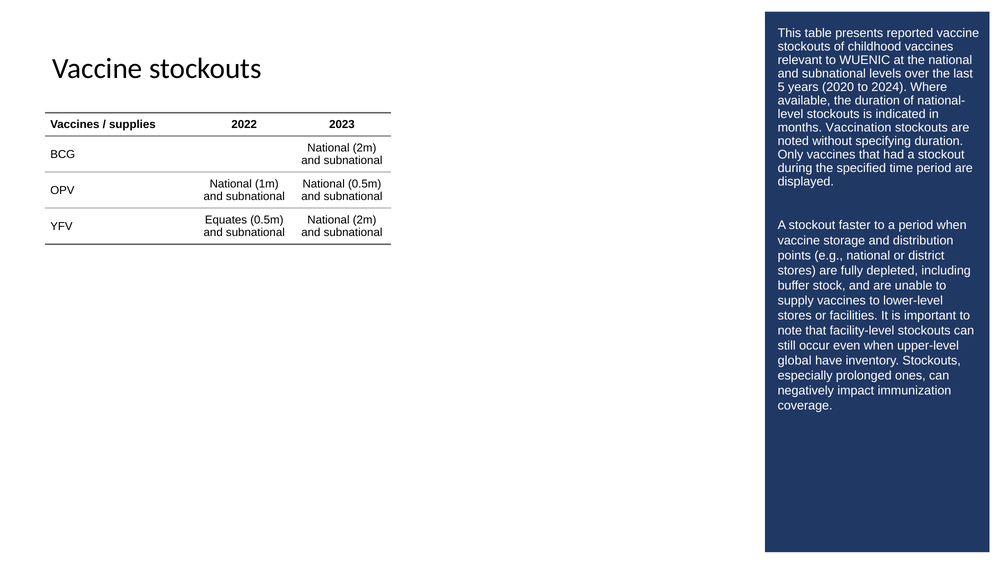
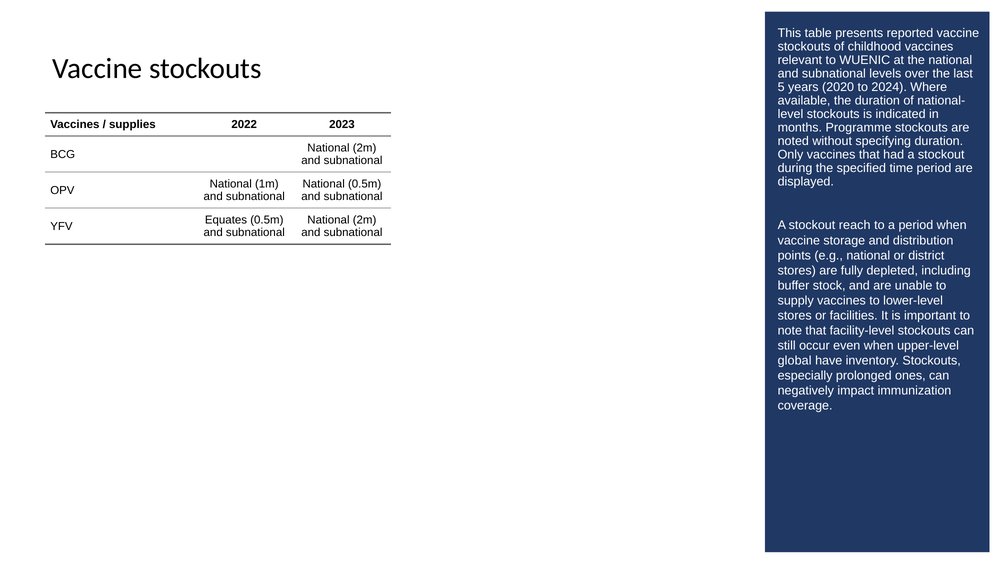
Vaccination: Vaccination -> Programme (859, 128)
faster: faster -> reach (855, 225)
